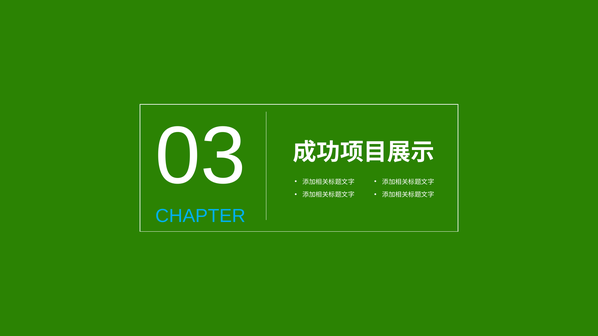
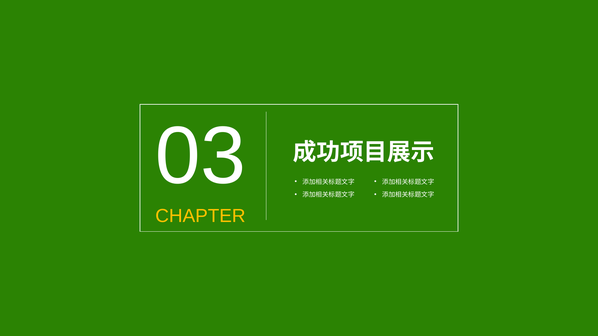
CHAPTER colour: light blue -> yellow (200, 216)
